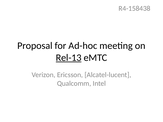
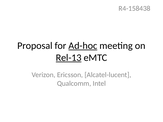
Ad-hoc underline: none -> present (83, 46)
